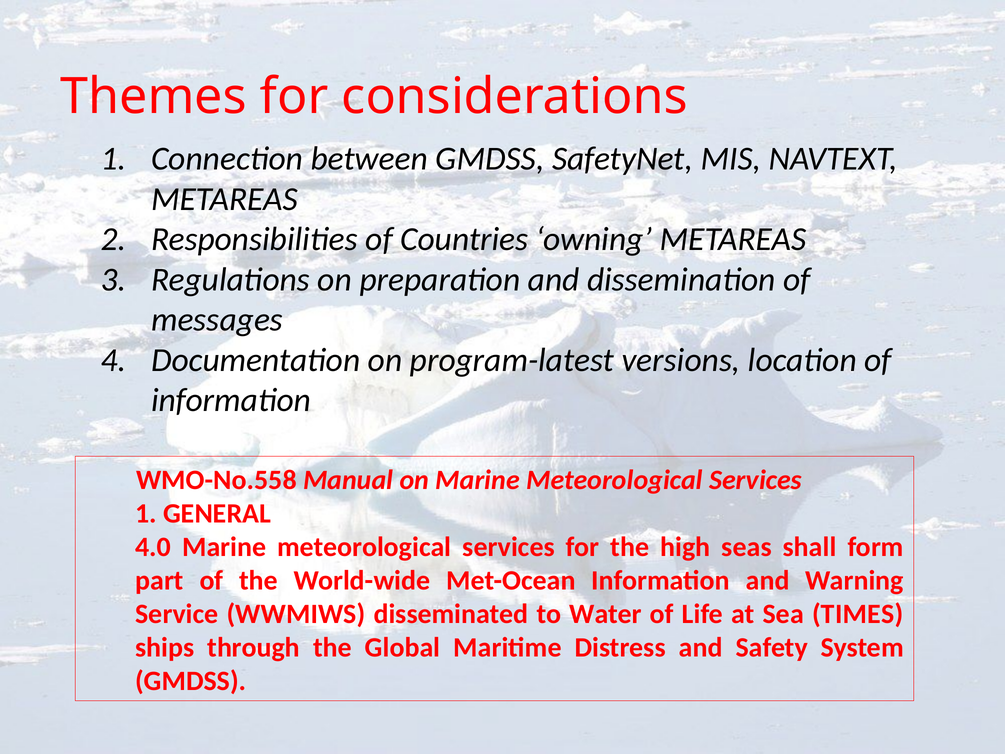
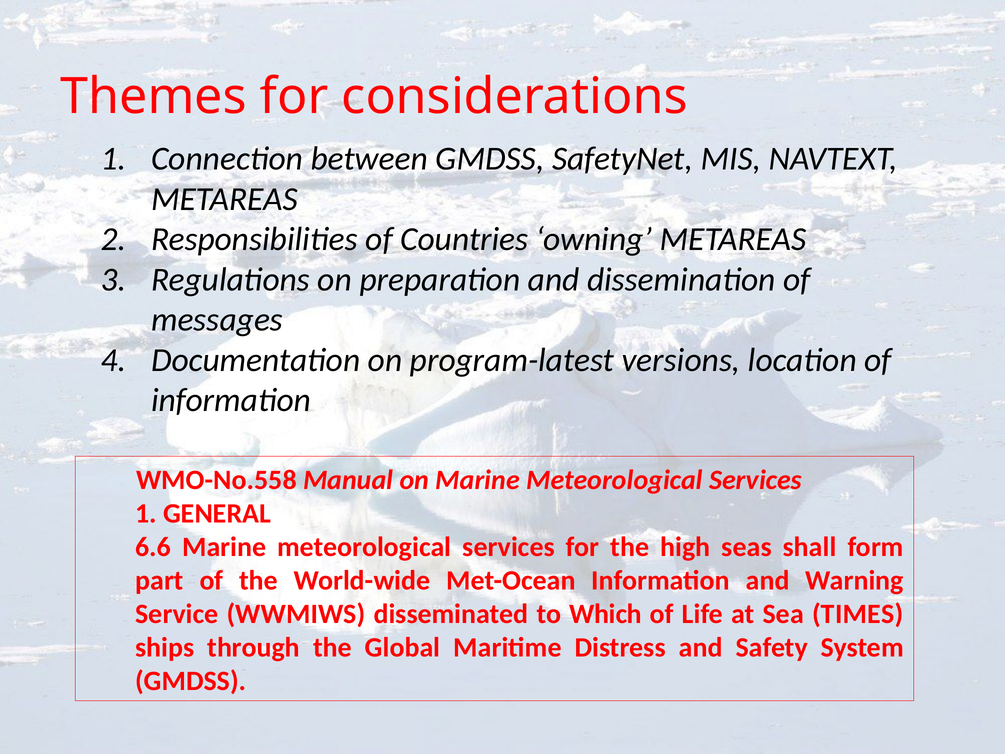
4.0: 4.0 -> 6.6 (153, 547)
Water: Water -> Which (606, 614)
